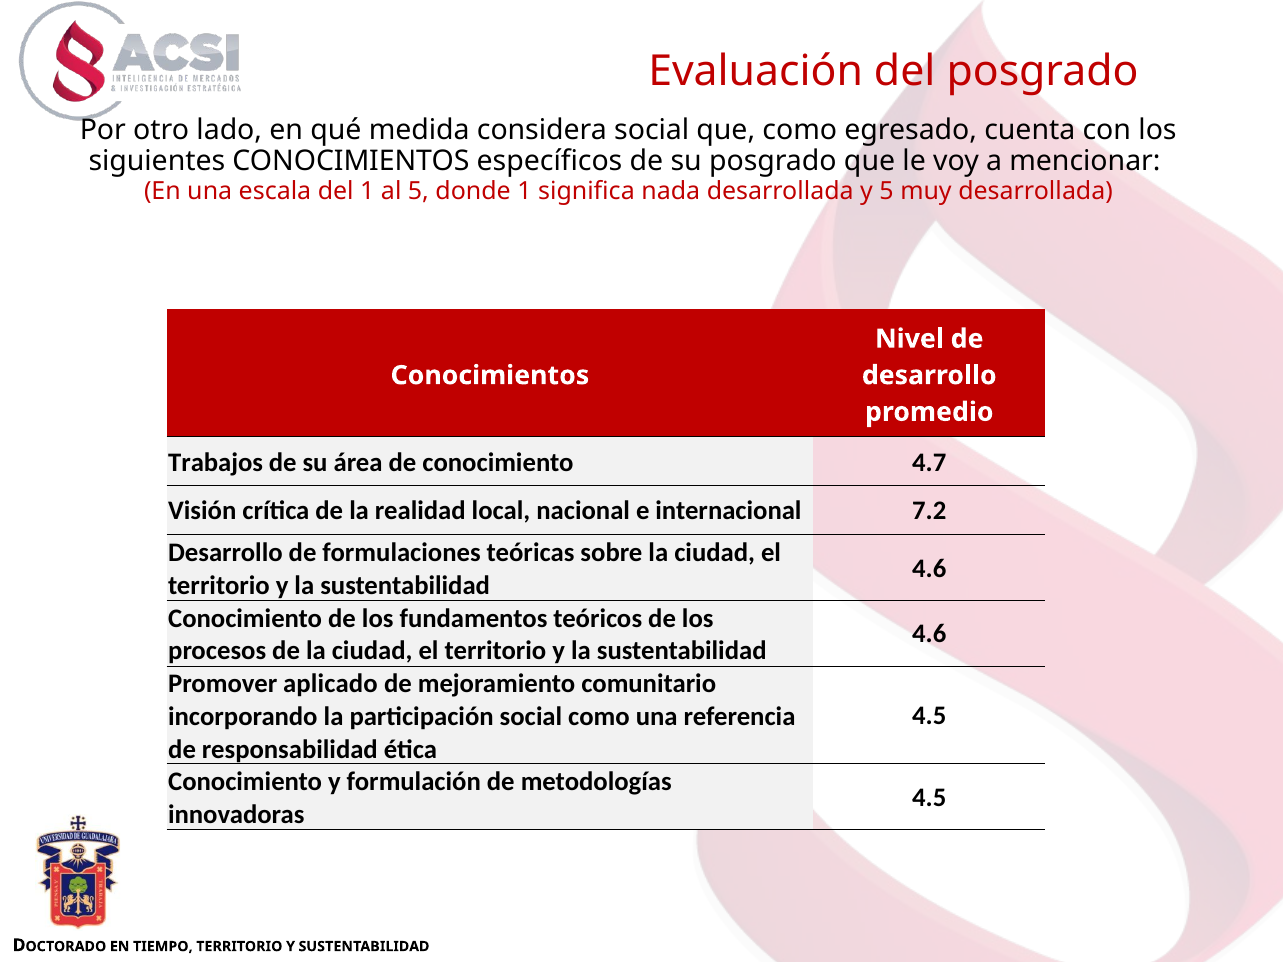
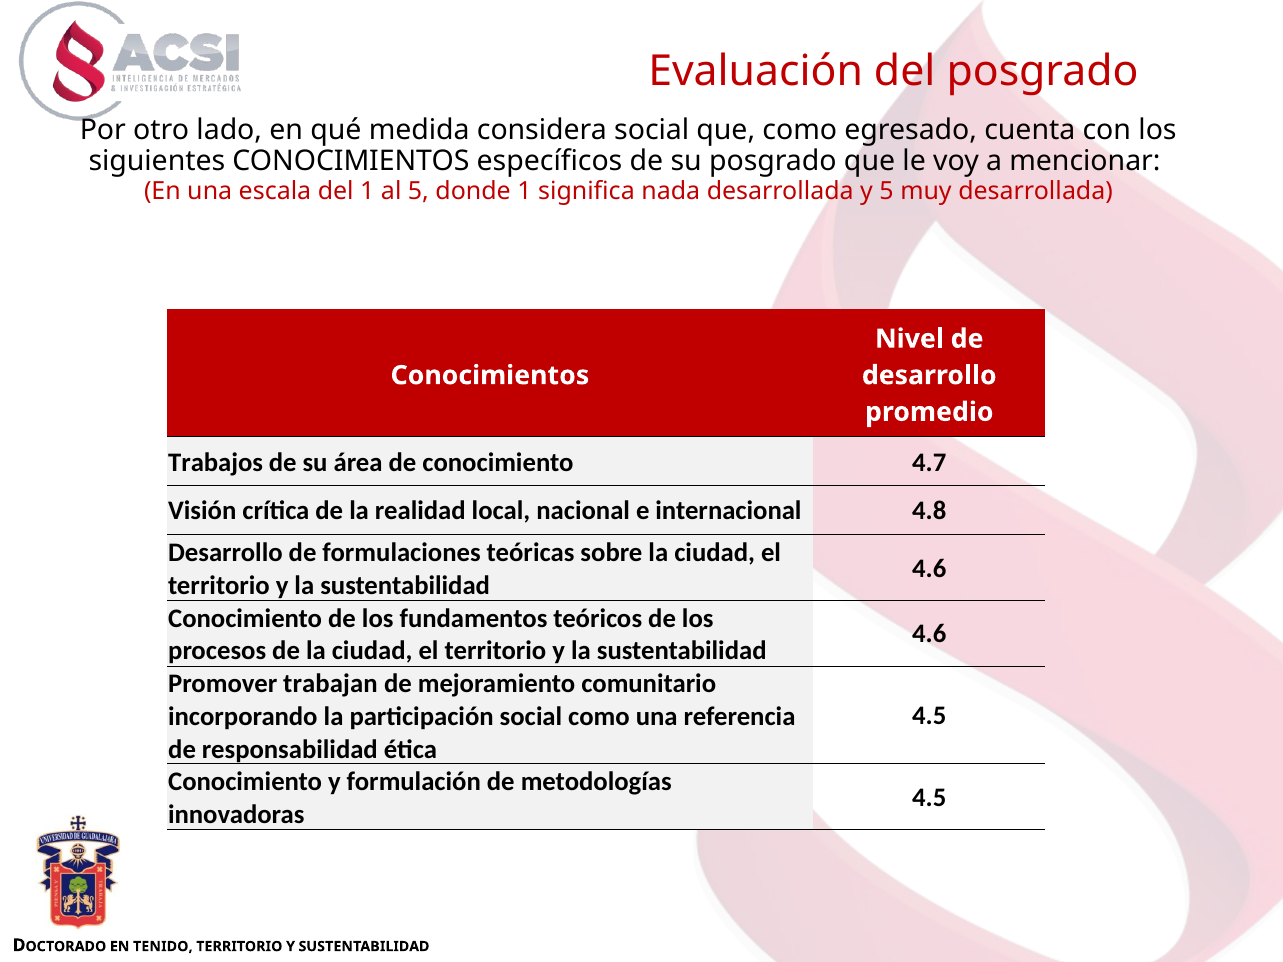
7.2: 7.2 -> 4.8 (929, 511)
aplicado: aplicado -> trabajan (330, 684)
TIEMPO: TIEMPO -> TENIDO (163, 947)
